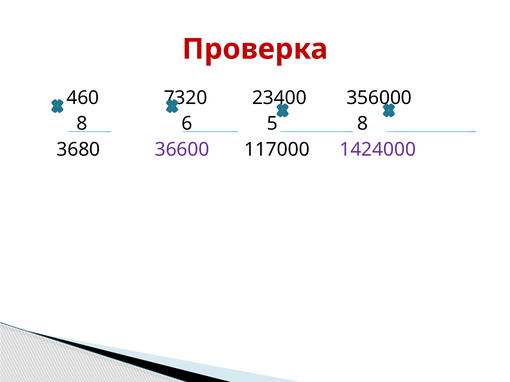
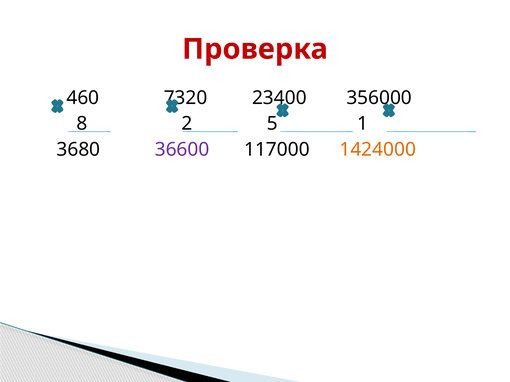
6: 6 -> 2 (187, 124)
5 8: 8 -> 1 (363, 124)
1424000 colour: purple -> orange (378, 150)
